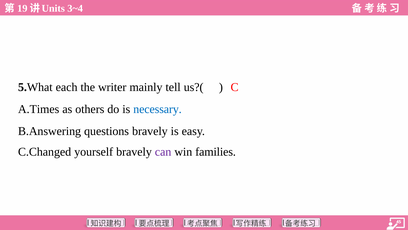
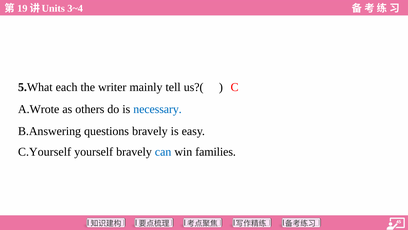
A.Times: A.Times -> A.Wrote (39, 109)
C.Changed: C.Changed -> C.Yourself (45, 152)
can colour: purple -> blue (163, 152)
